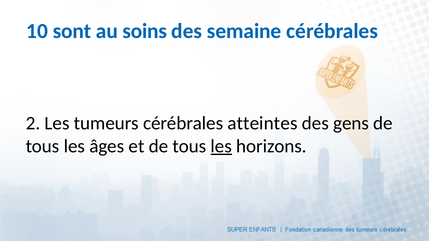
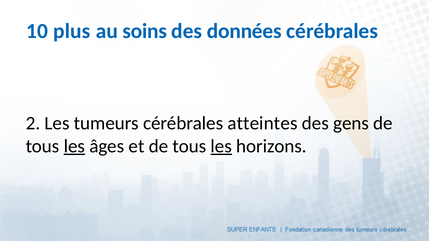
sont: sont -> plus (72, 31)
semaine: semaine -> données (244, 31)
les underline: none -> present (74, 146)
